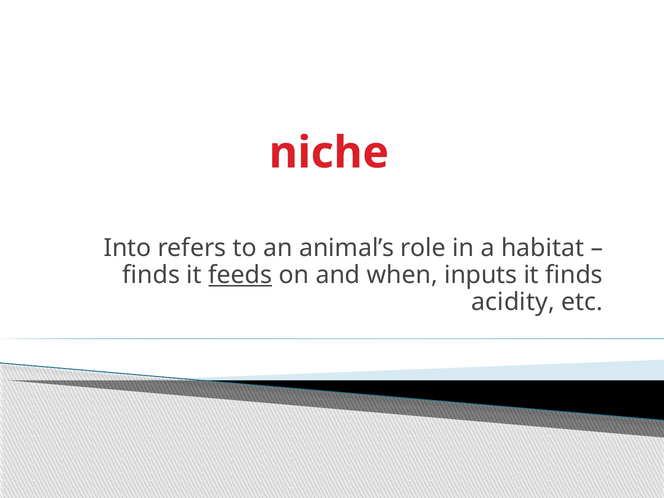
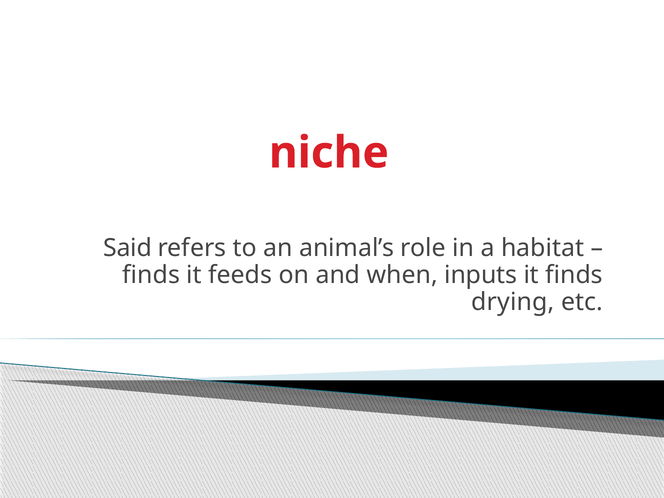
Into: Into -> Said (128, 248)
feeds underline: present -> none (240, 275)
acidity: acidity -> drying (513, 302)
